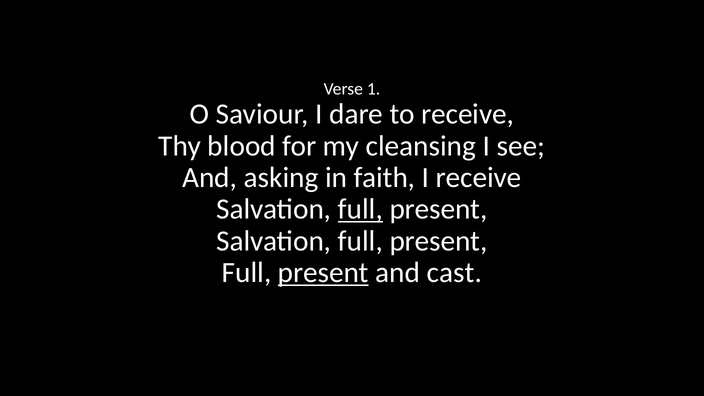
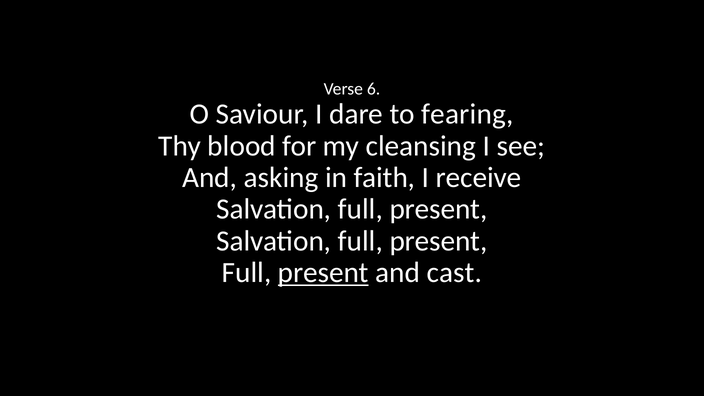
1: 1 -> 6 (374, 89)
to receive: receive -> fearing (467, 114)
full underline: present -> none (360, 209)
